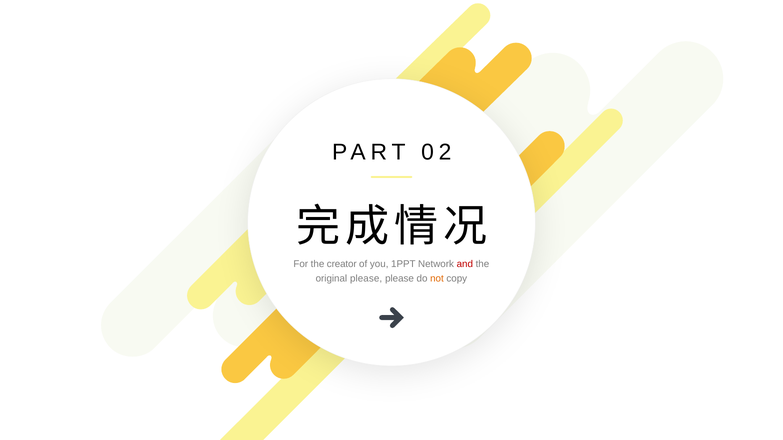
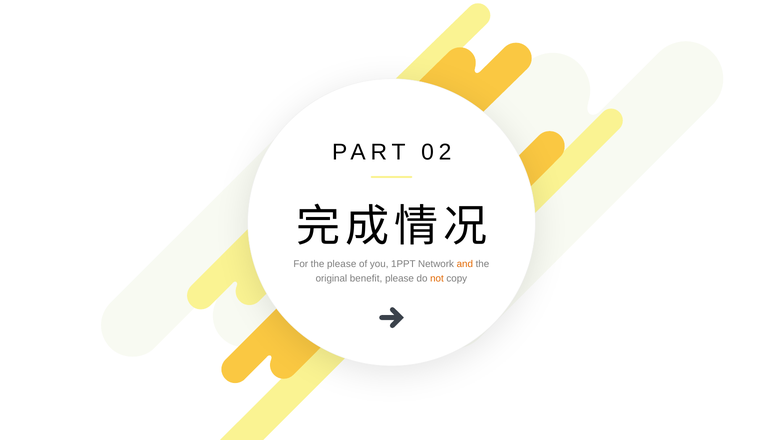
the creator: creator -> please (342, 264)
and colour: red -> orange (465, 264)
original please: please -> benefit (366, 279)
